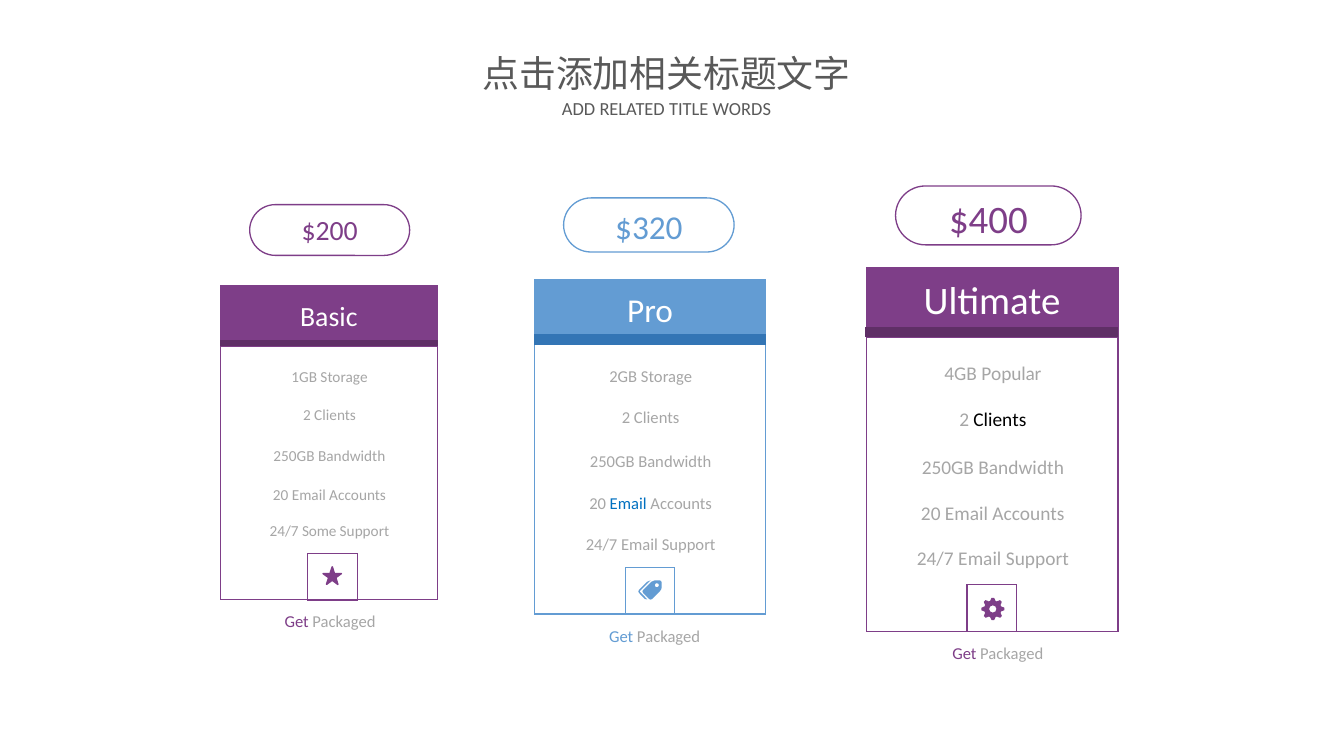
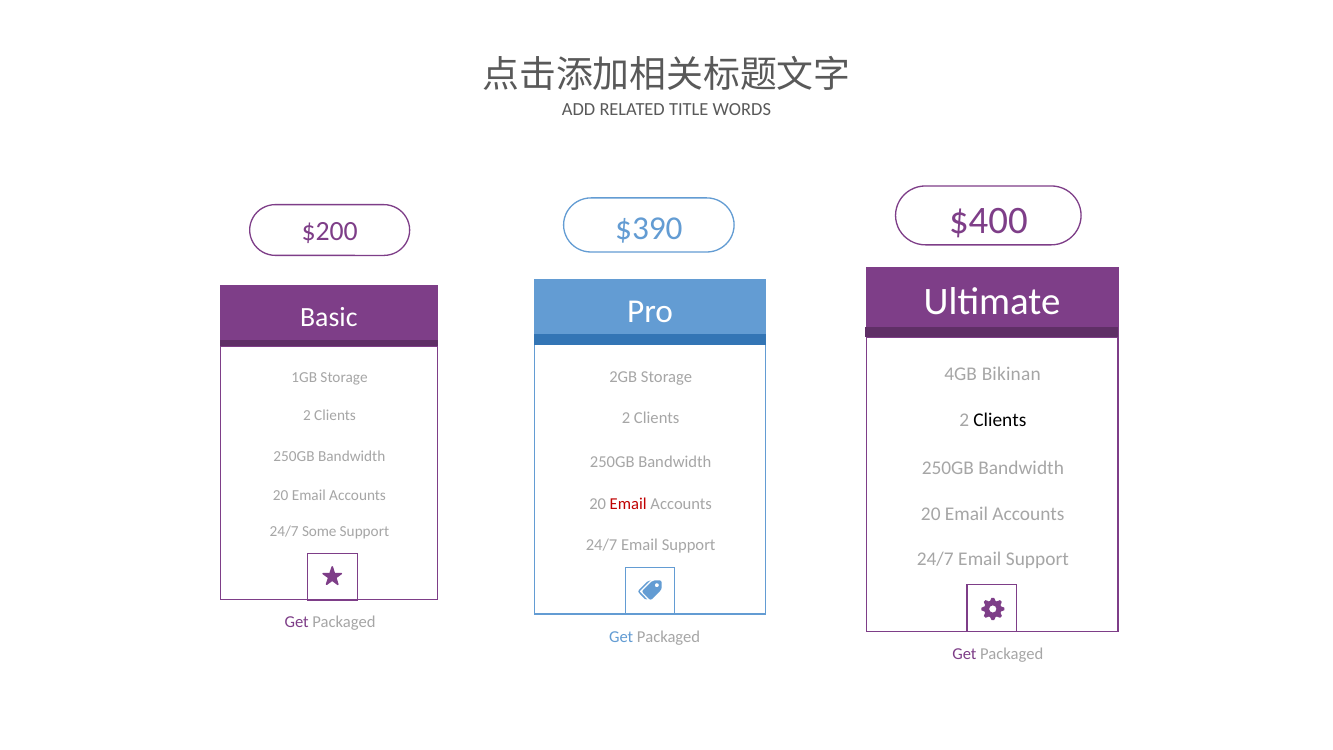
$320: $320 -> $390 (649, 229)
Popular: Popular -> Bikinan (1011, 374)
Email colour: blue -> red (628, 504)
